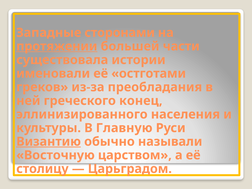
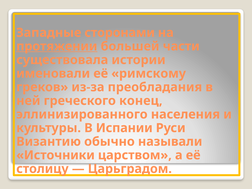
остготами: остготами -> римскому (149, 74)
Главную: Главную -> Испании (124, 128)
Византию underline: present -> none (49, 142)
Восточную: Восточную -> Источники (56, 155)
